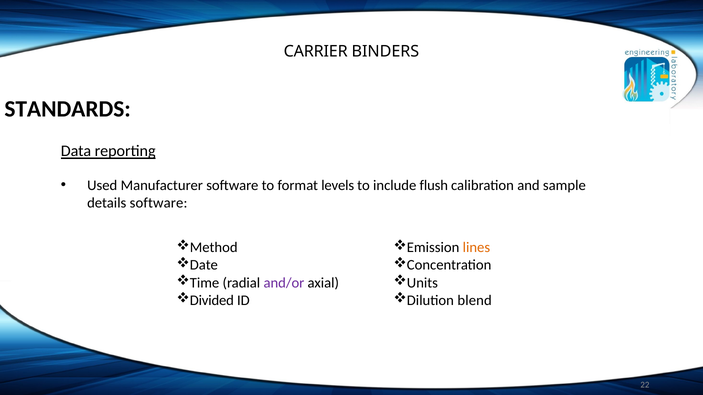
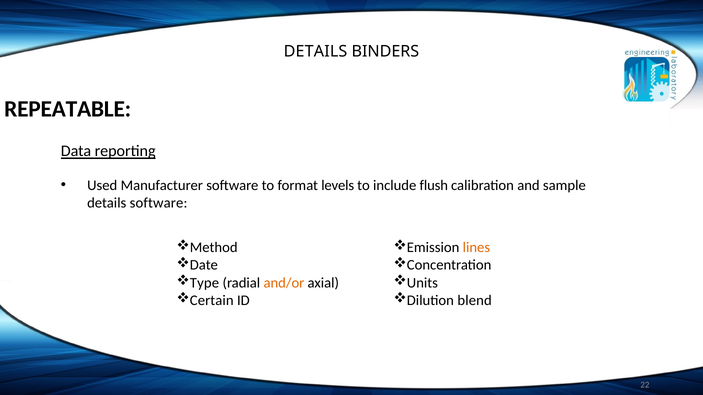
CARRIER: CARRIER -> DETAILS (316, 51)
STANDARDS: STANDARDS -> REPEATABLE (68, 109)
Time: Time -> Type (204, 283)
and/or colour: purple -> orange (284, 283)
Divided: Divided -> Certain (212, 301)
